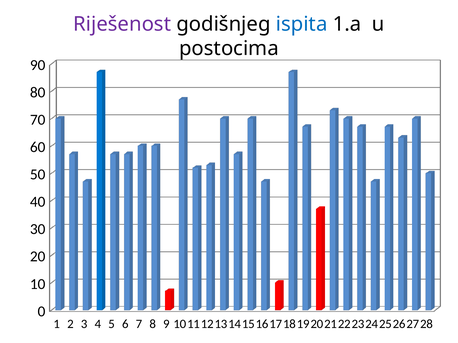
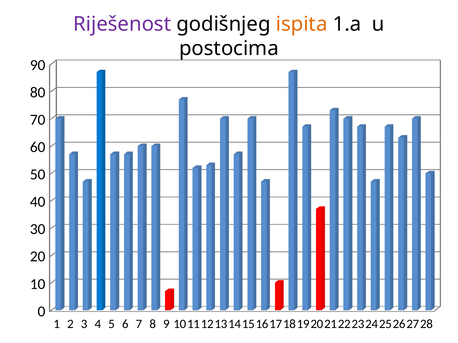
ispita colour: blue -> orange (302, 24)
